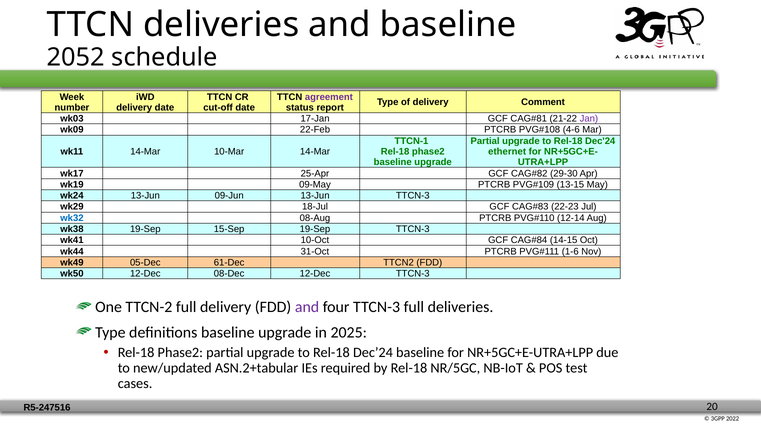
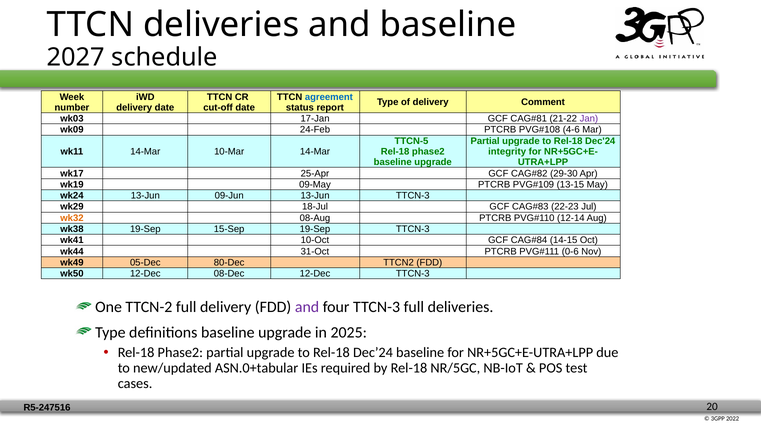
2052: 2052 -> 2027 (76, 58)
agreement colour: purple -> blue (329, 97)
22-Feb: 22-Feb -> 24-Feb (315, 130)
TTCN-1: TTCN-1 -> TTCN-5 (411, 141)
ethernet: ethernet -> integrity (507, 152)
wk32 colour: blue -> orange (72, 218)
1-6: 1-6 -> 0-6 (570, 251)
61-Dec: 61-Dec -> 80-Dec (229, 263)
ASN.2+tabular: ASN.2+tabular -> ASN.0+tabular (257, 368)
